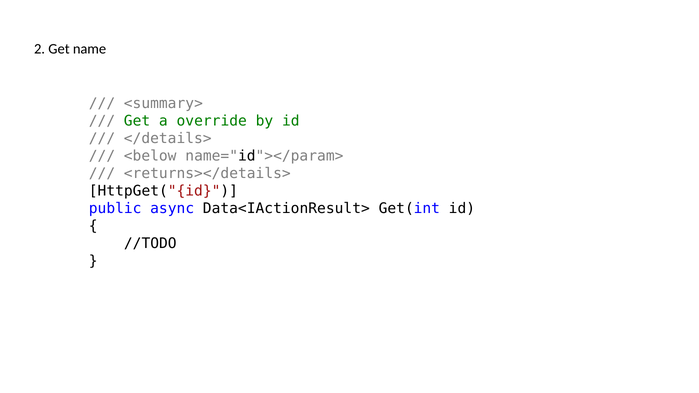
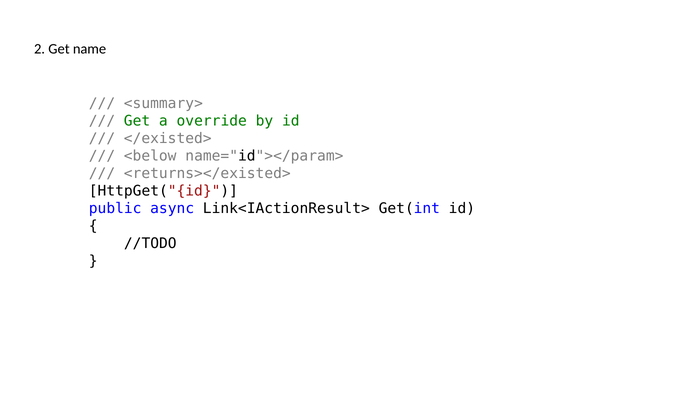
</details>: </details> -> </existed> (168, 139)
<returns></details>: <returns></details> -> <returns></existed> (207, 174)
Data<IActionResult>: Data<IActionResult> -> Link<IActionResult> (286, 209)
